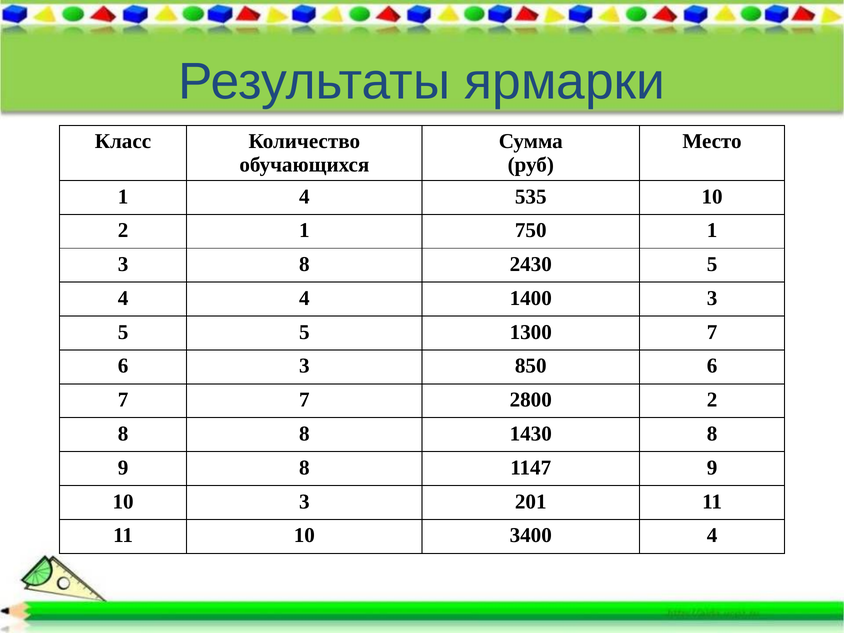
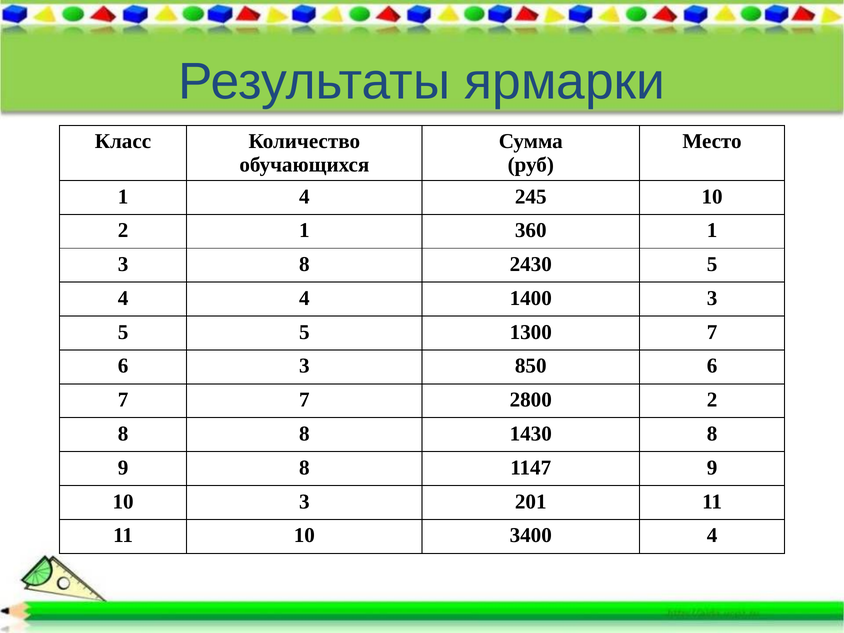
535: 535 -> 245 (531, 197)
750: 750 -> 360 (531, 230)
